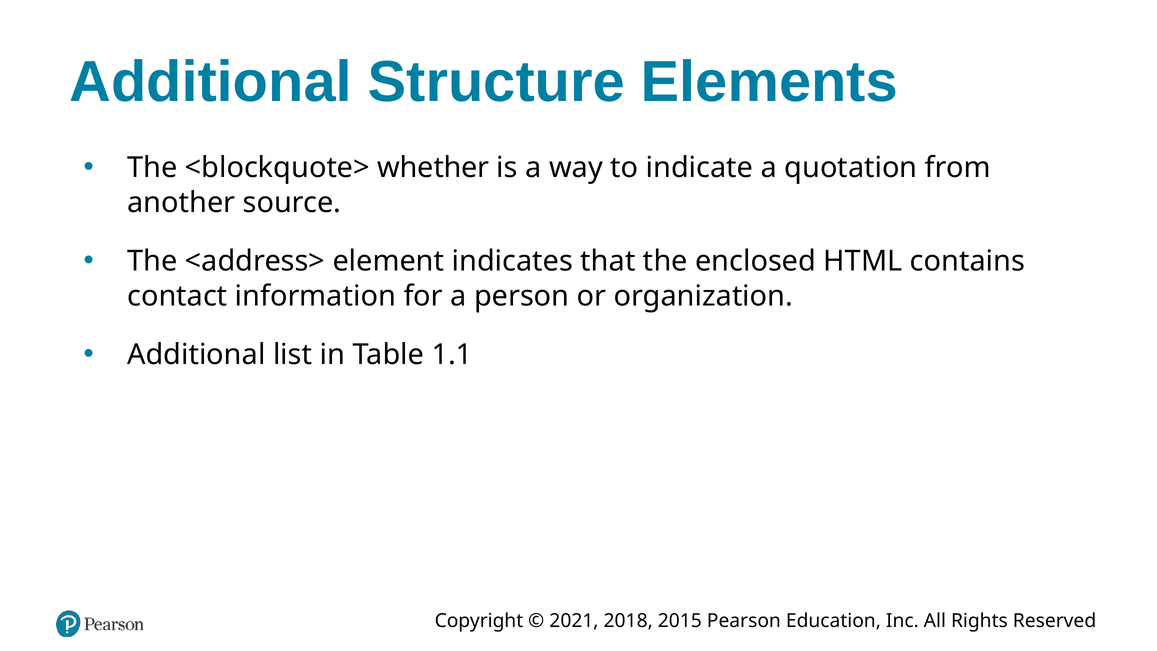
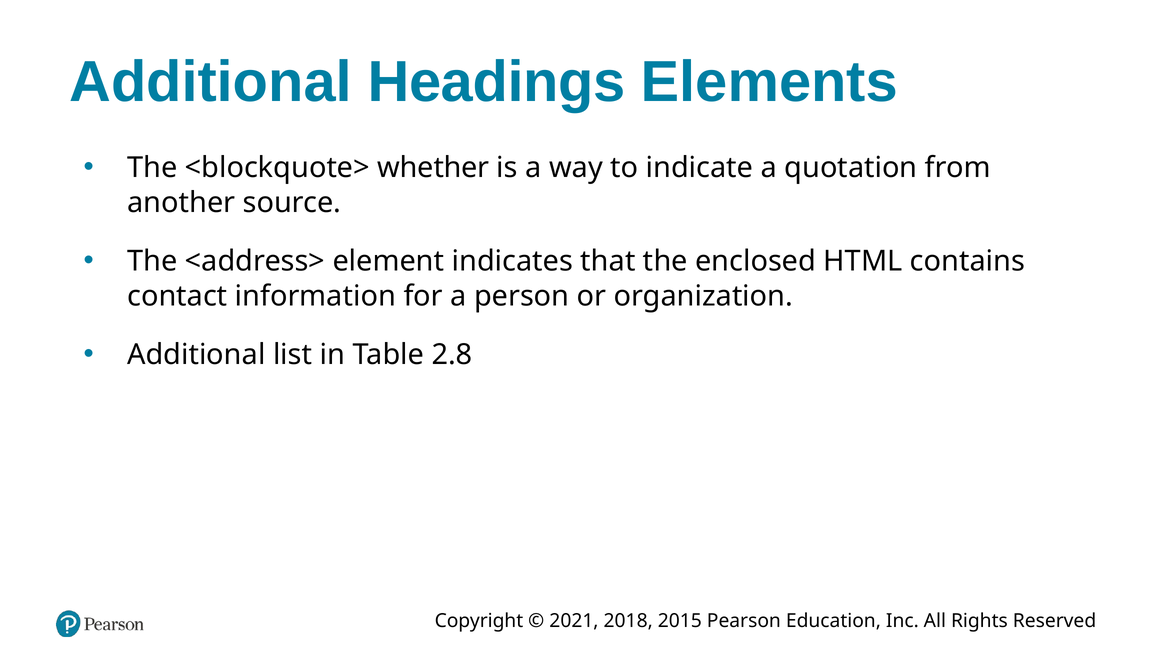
Structure: Structure -> Headings (496, 82)
1.1: 1.1 -> 2.8 (452, 355)
